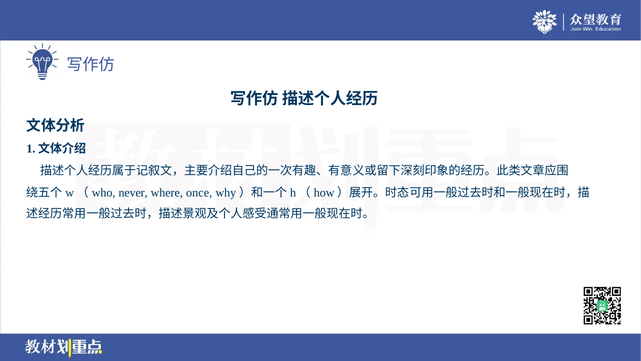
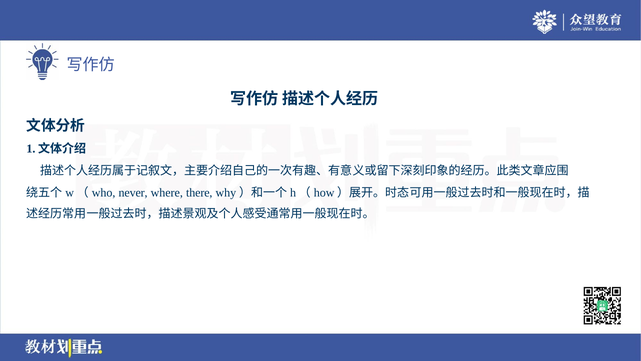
once: once -> there (199, 193)
